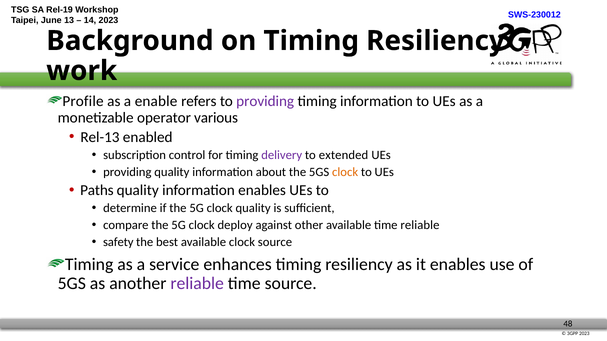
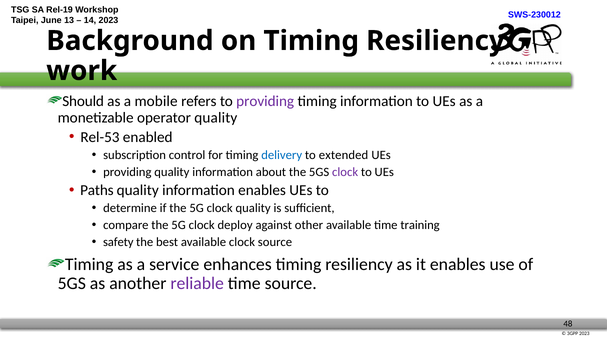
Profile: Profile -> Should (83, 101)
enable: enable -> mobile (156, 101)
operator various: various -> quality (216, 118)
Rel-13: Rel-13 -> Rel-53 (100, 137)
delivery colour: purple -> blue (282, 155)
clock colour: orange -> purple (345, 172)
time reliable: reliable -> training (420, 225)
